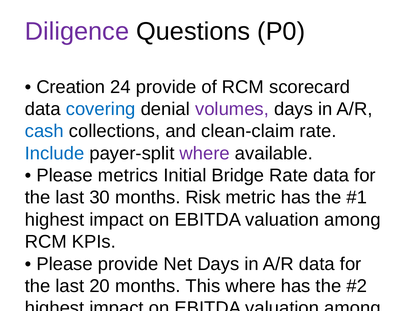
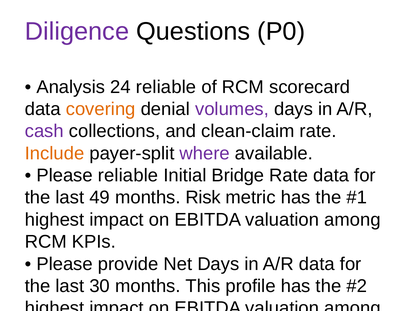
Creation: Creation -> Analysis (71, 87)
24 provide: provide -> reliable (166, 87)
covering colour: blue -> orange (101, 109)
cash colour: blue -> purple (44, 131)
Include colour: blue -> orange (55, 153)
Please metrics: metrics -> reliable (128, 176)
30: 30 -> 49 (100, 198)
20: 20 -> 30 (100, 286)
This where: where -> profile (251, 286)
